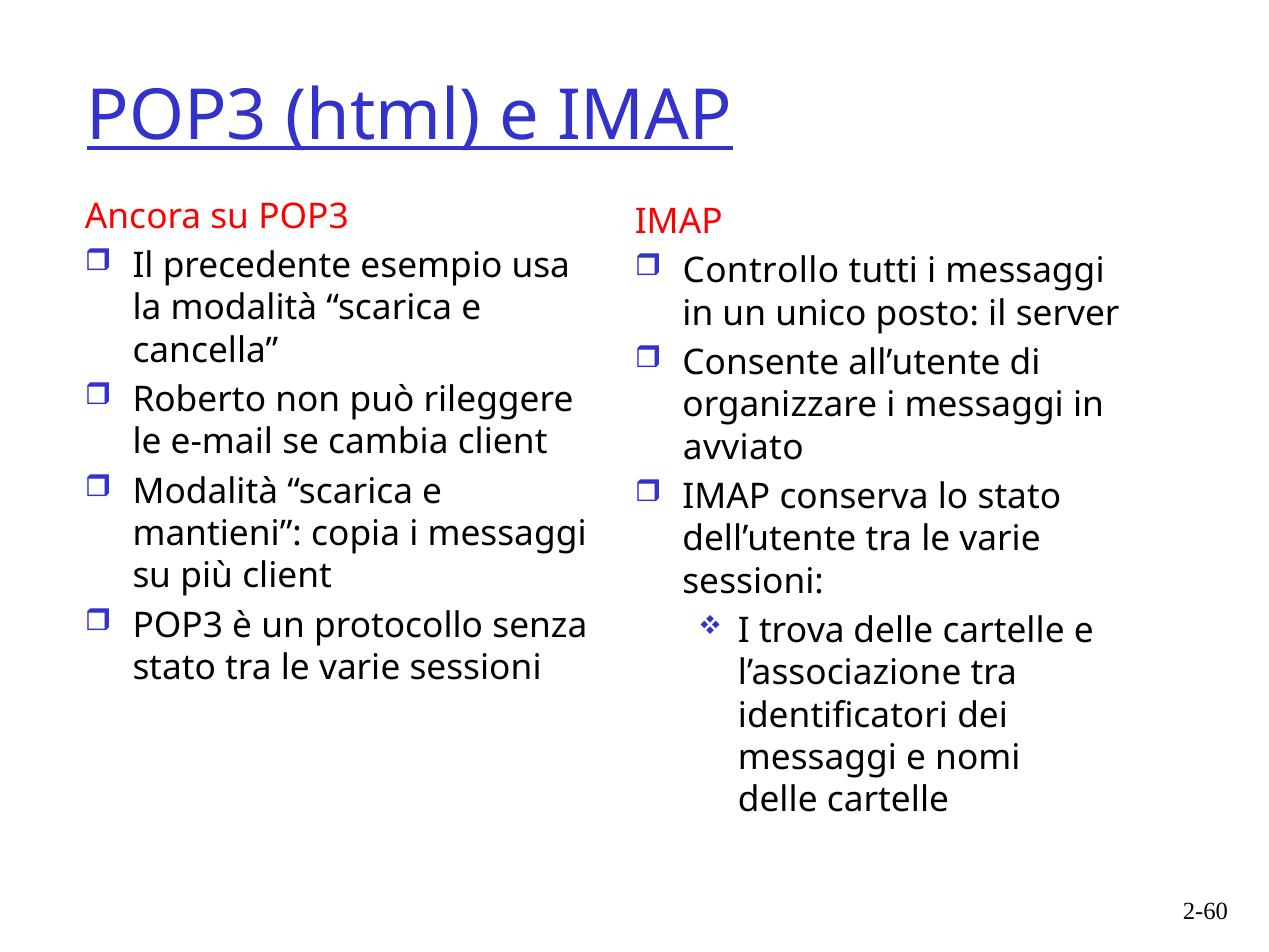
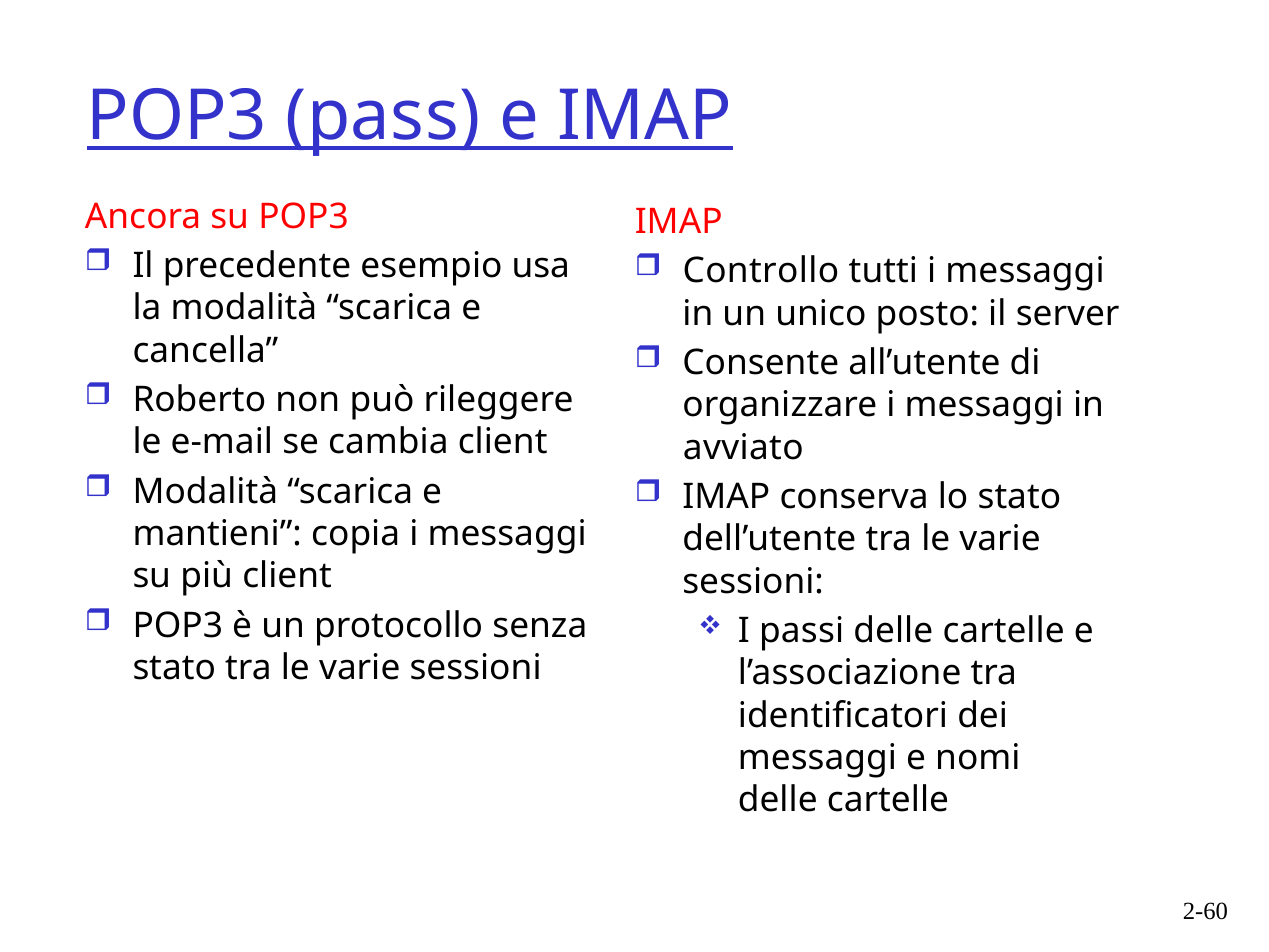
html: html -> pass (383, 116)
trova: trova -> passi (802, 631)
